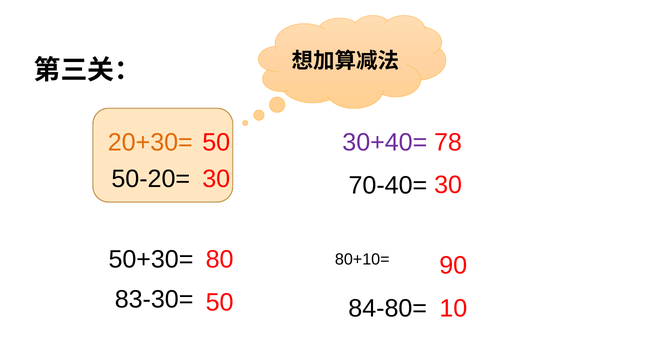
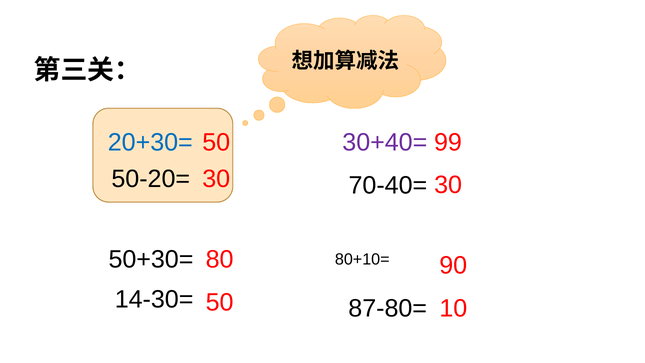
20+30= colour: orange -> blue (150, 142)
78: 78 -> 99 (448, 142)
83-30=: 83-30= -> 14-30= (154, 299)
84-80=: 84-80= -> 87-80= (388, 309)
